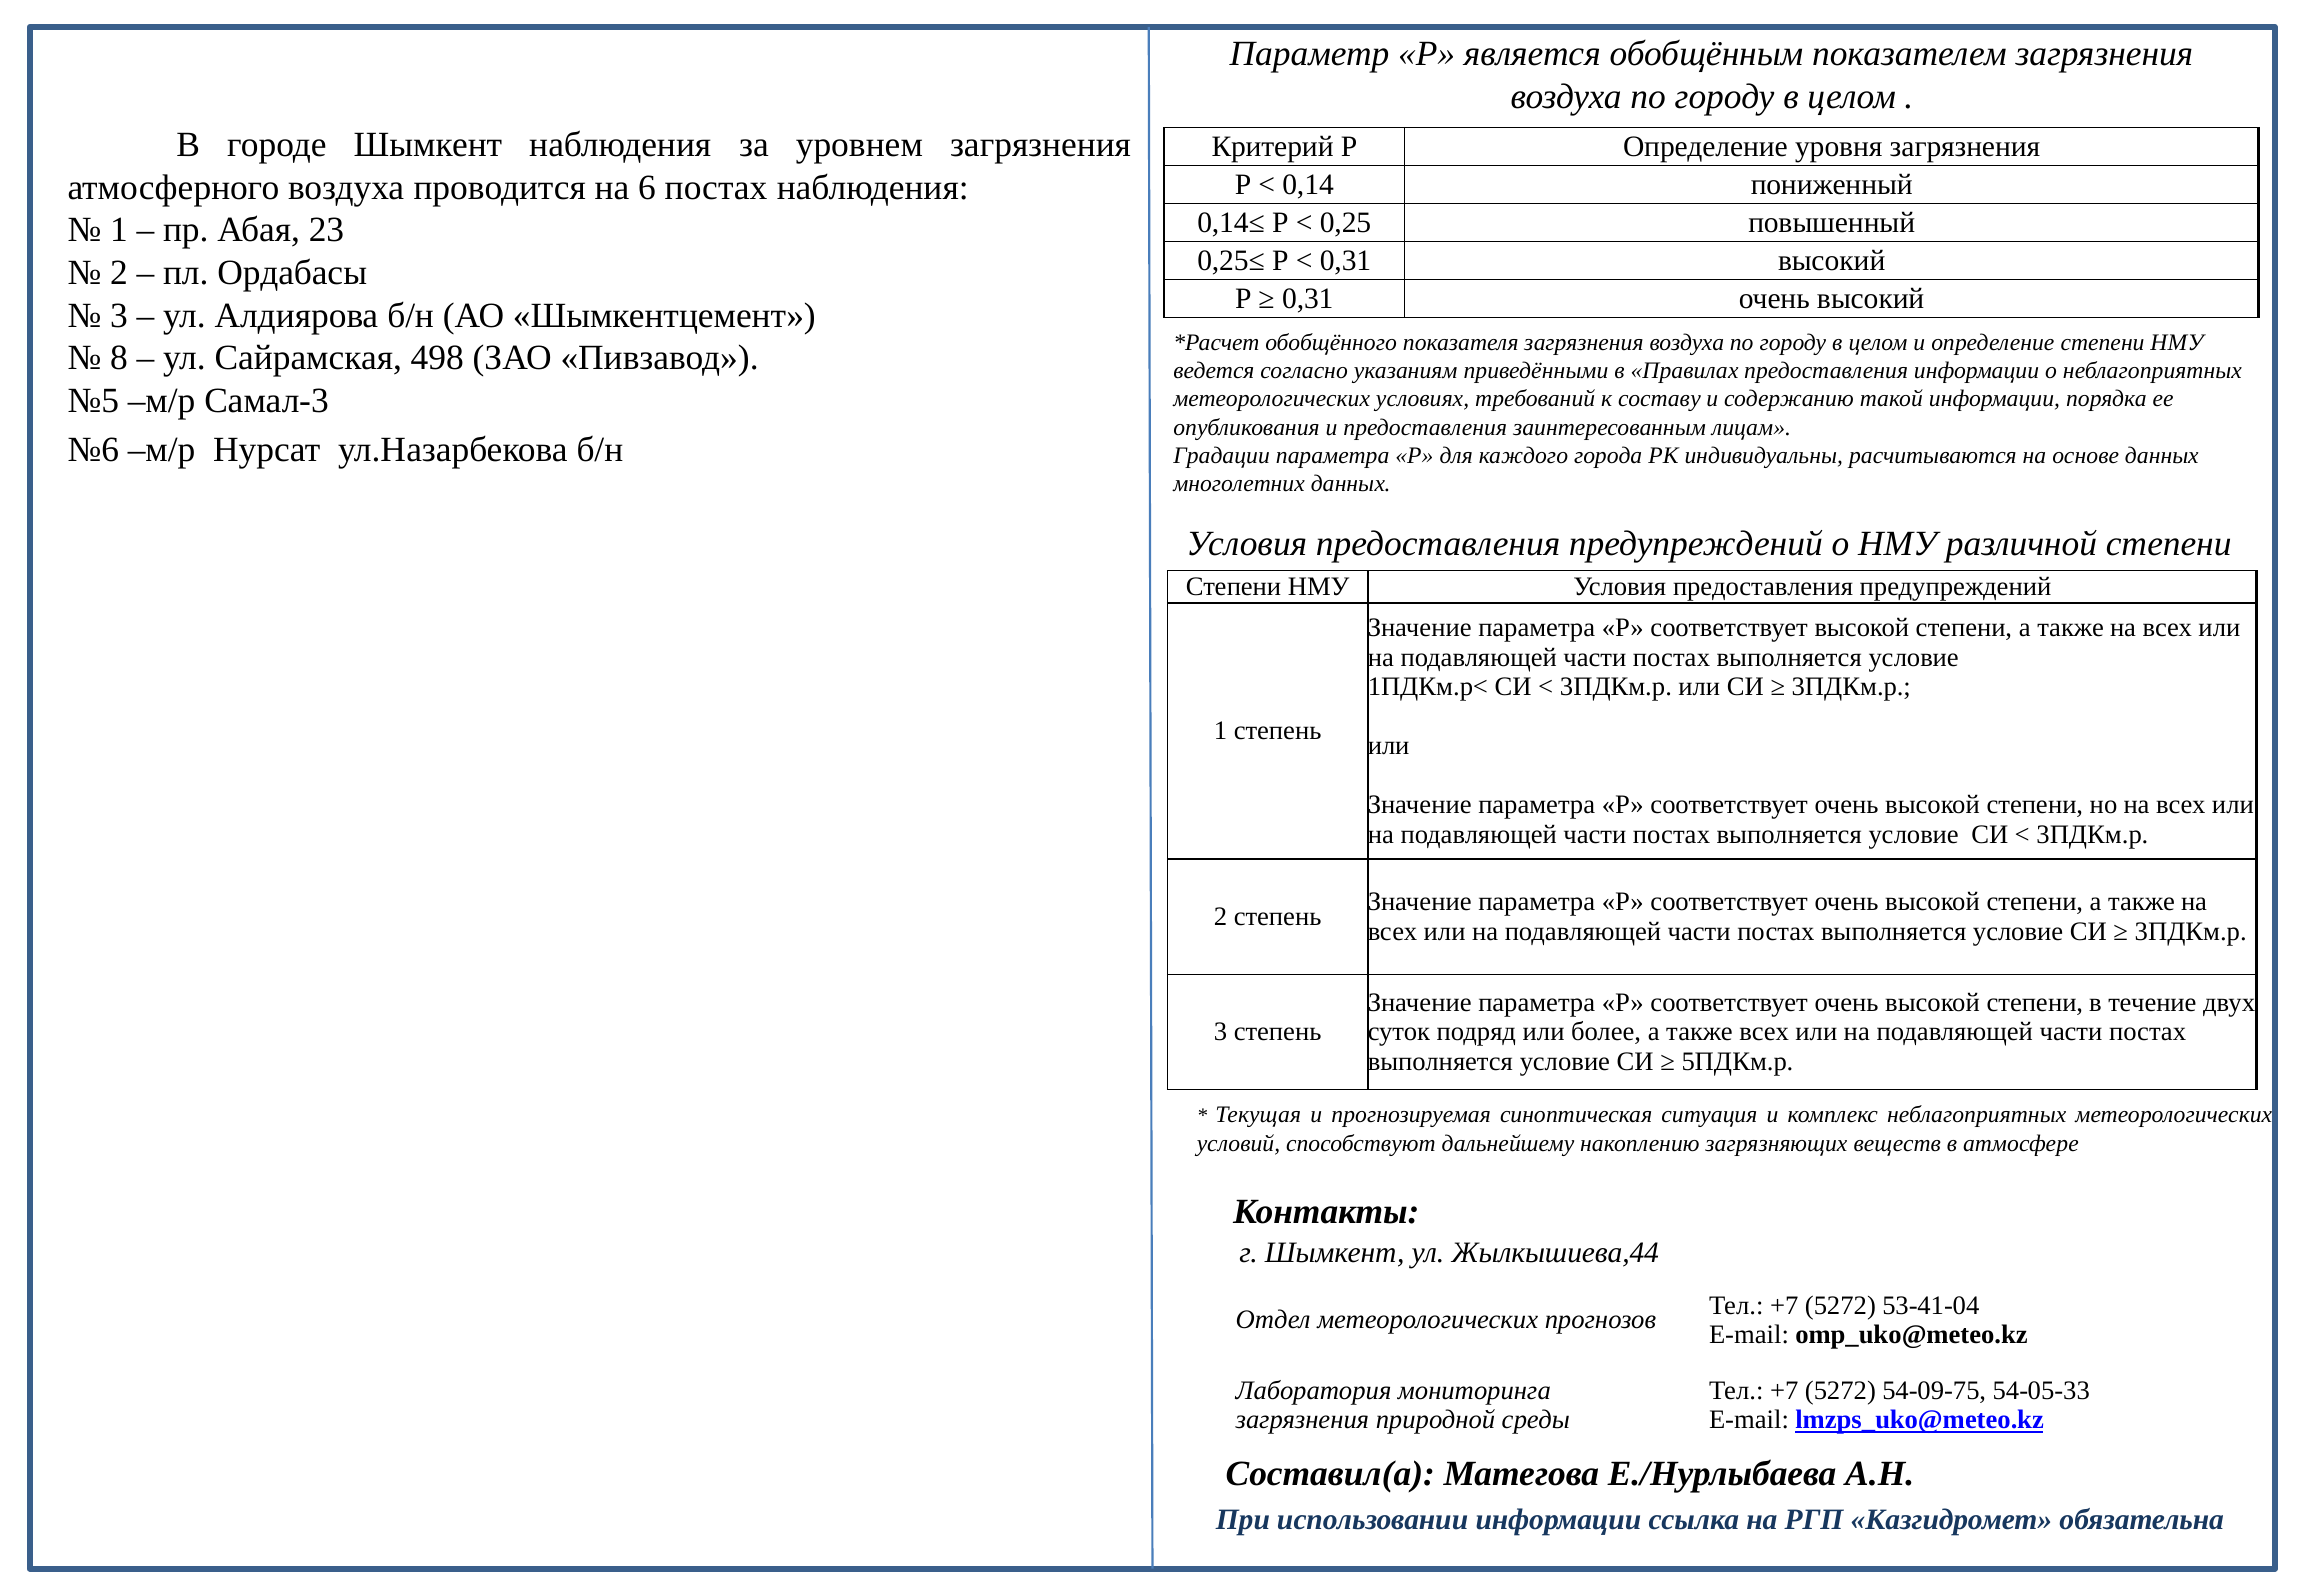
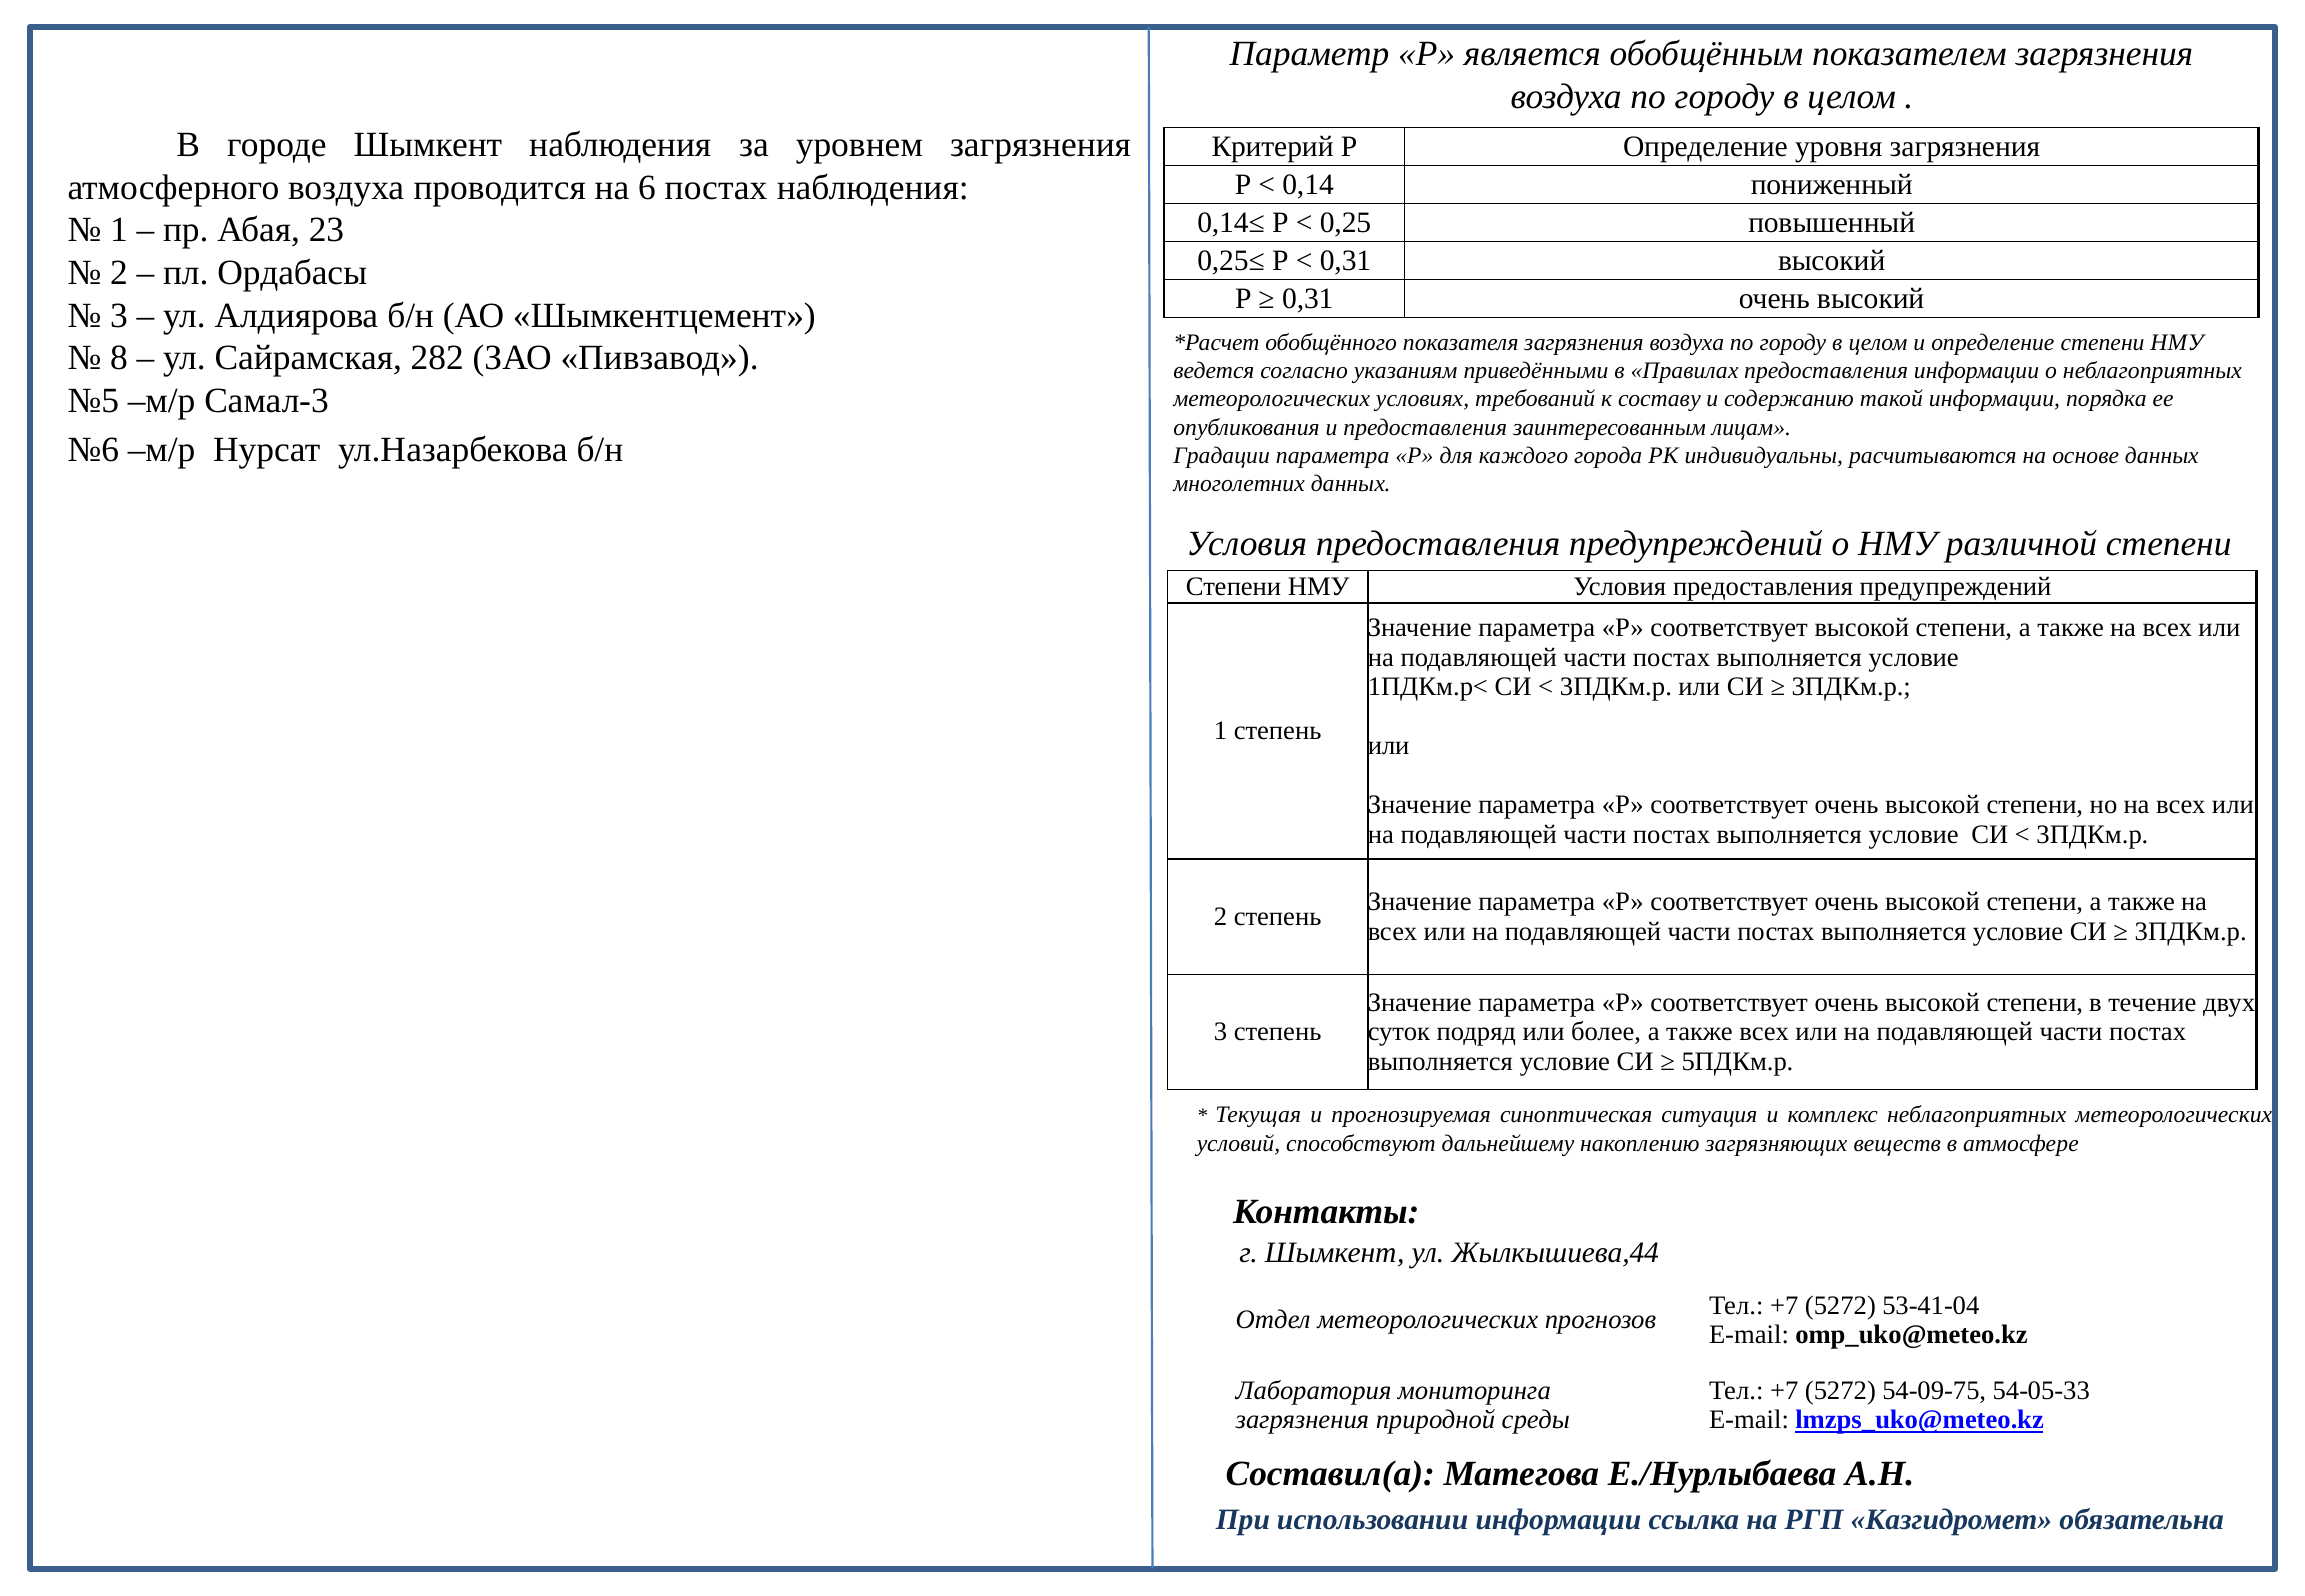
498: 498 -> 282 (437, 358)
